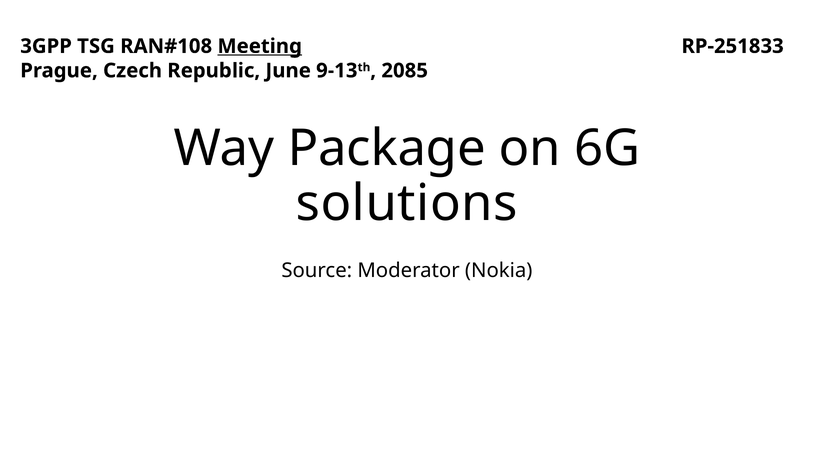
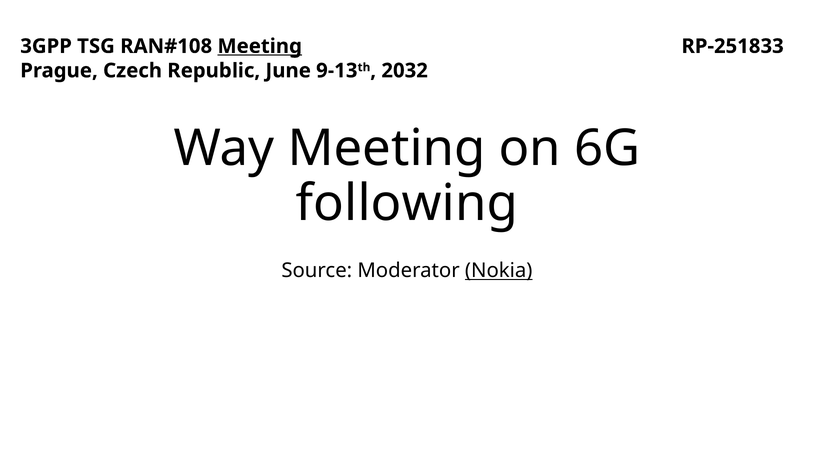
2085: 2085 -> 2032 (405, 71)
Way Package: Package -> Meeting (387, 149)
solutions: solutions -> following (407, 203)
Nokia underline: none -> present (499, 271)
